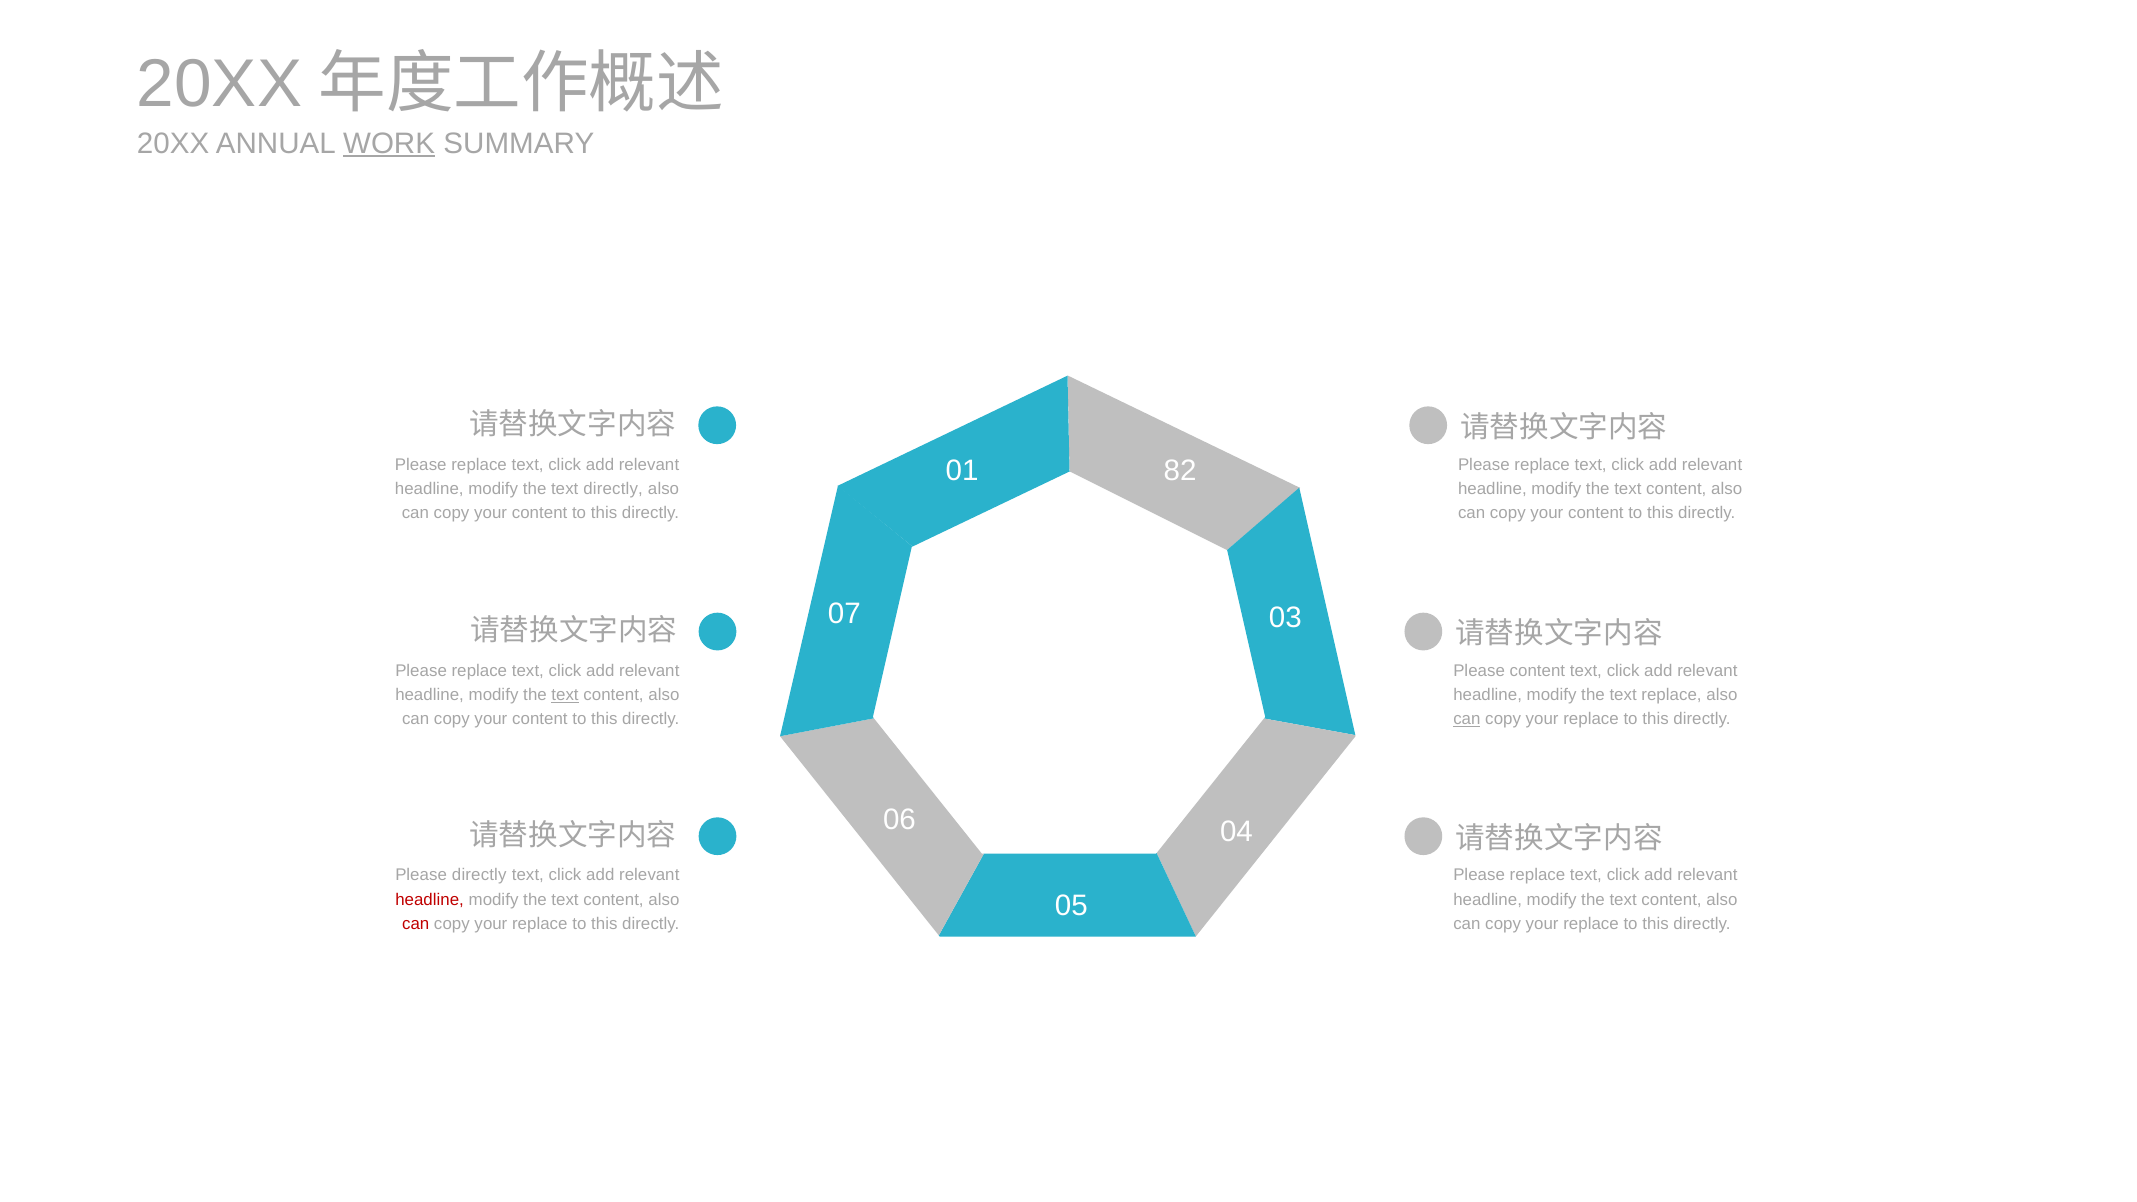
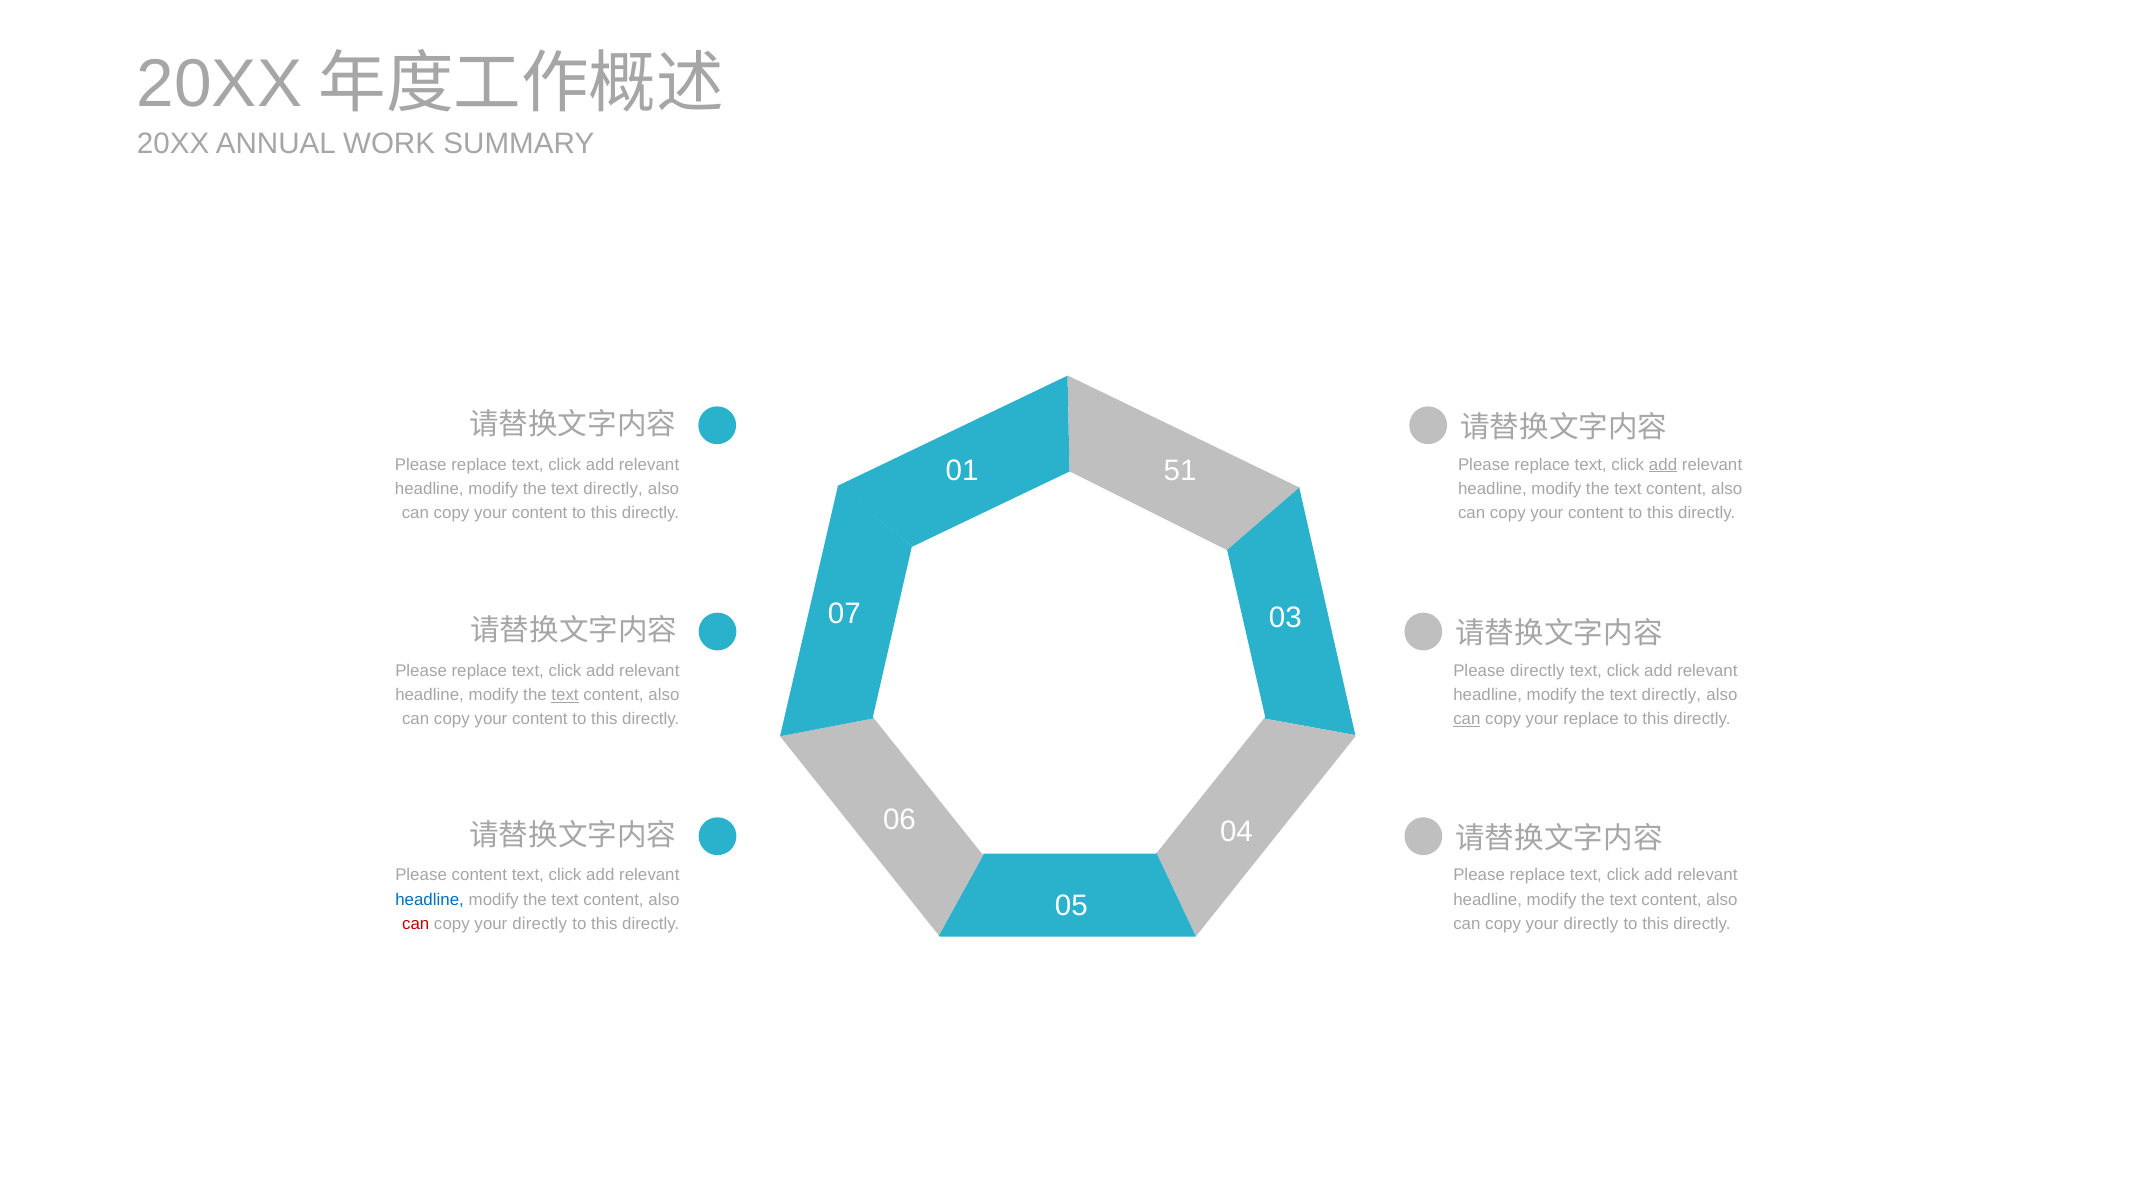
WORK underline: present -> none (389, 143)
add underline: none -> present (1663, 464)
82: 82 -> 51 (1180, 471)
Please content: content -> directly (1537, 671)
replace: replace -> directly (1671, 695)
Please directly: directly -> content (479, 875)
headline colour: red -> blue (430, 900)
replace: replace -> directly (540, 924)
replace: replace -> directly (1591, 924)
